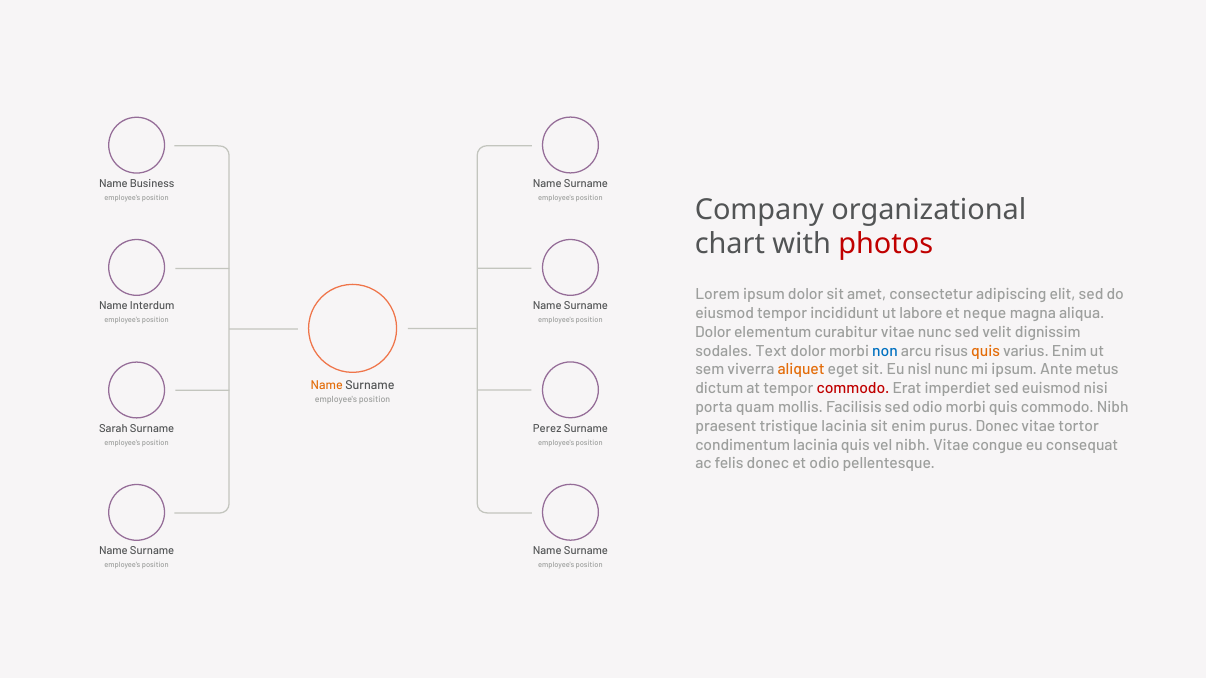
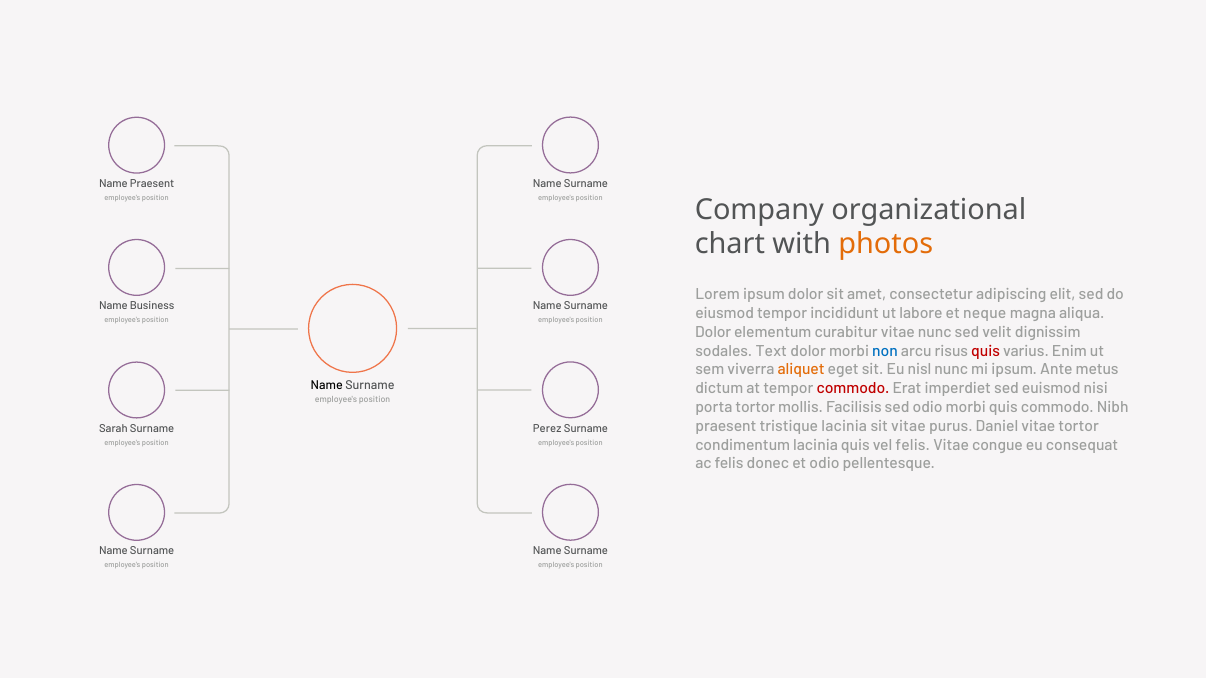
Name Business: Business -> Praesent (152, 184)
photos colour: red -> orange (886, 244)
Interdum: Interdum -> Business (152, 306)
quis colour: orange -> red (986, 351)
Name colour: orange -> black (327, 386)
porta quam: quam -> tortor (755, 408)
sit enim: enim -> vitae (909, 426)
purus Donec: Donec -> Daniel (997, 426)
vel nibh: nibh -> felis (913, 445)
